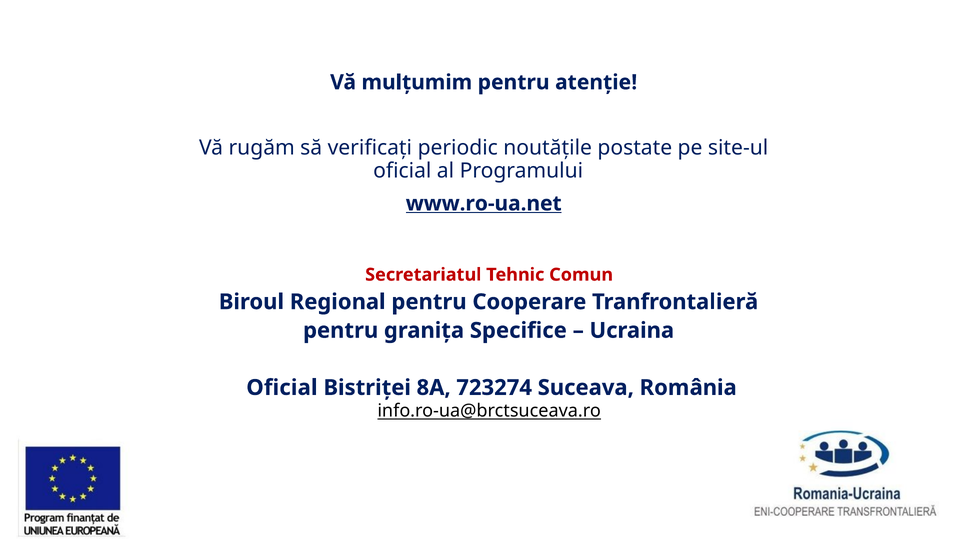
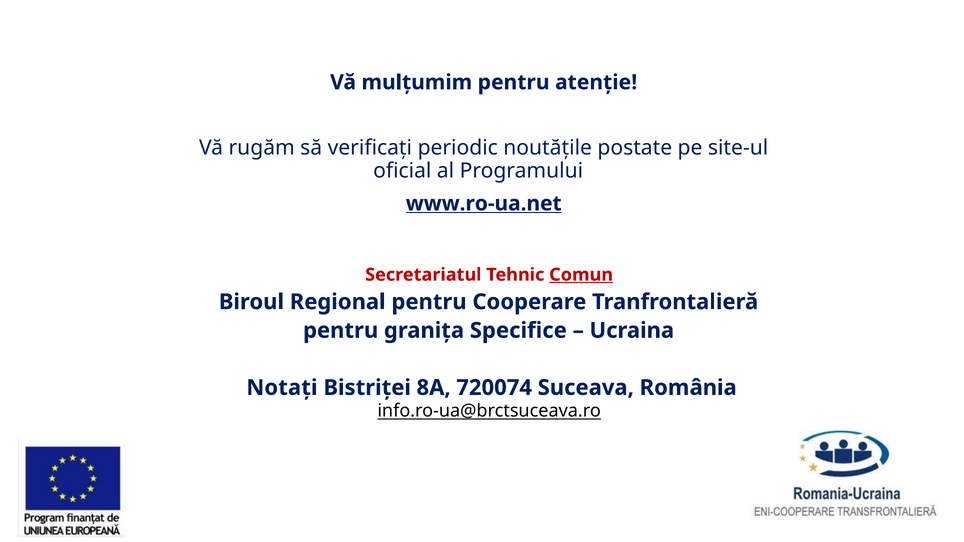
Comun underline: none -> present (581, 275)
Oficial: Oficial -> Notați (282, 388)
723274: 723274 -> 720074 (494, 388)
